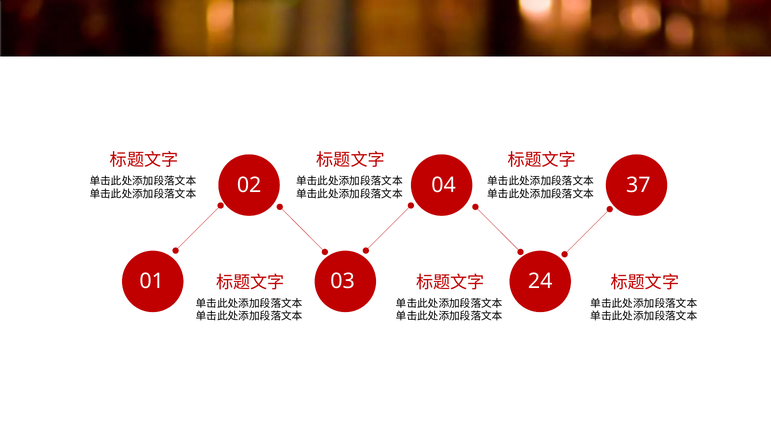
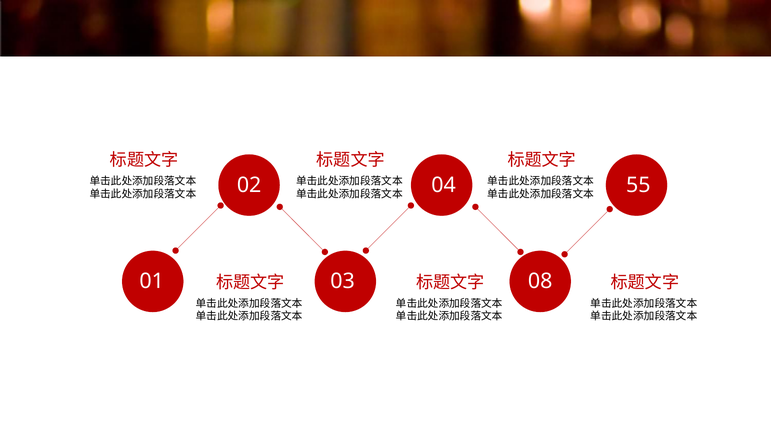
37: 37 -> 55 (638, 185)
24: 24 -> 08 (540, 281)
